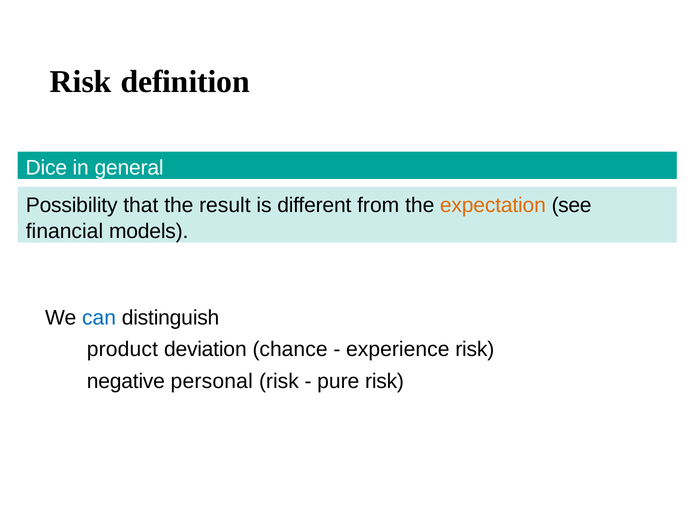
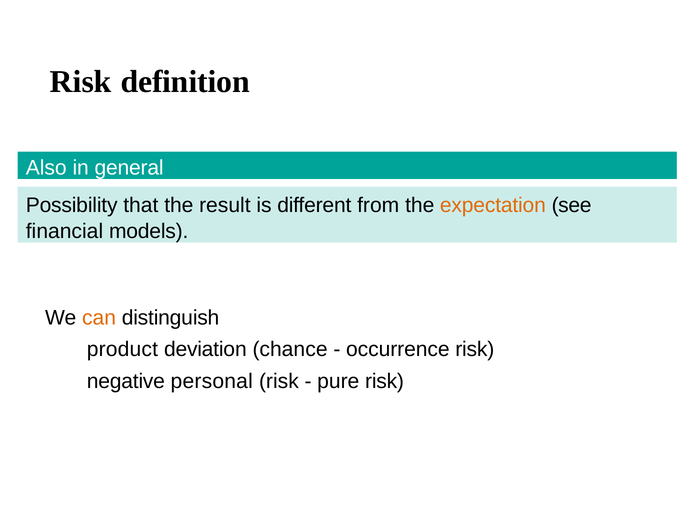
Dice: Dice -> Also (46, 168)
can colour: blue -> orange (99, 318)
experience: experience -> occurrence (398, 349)
